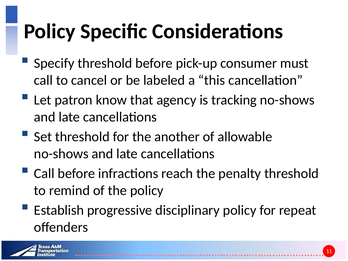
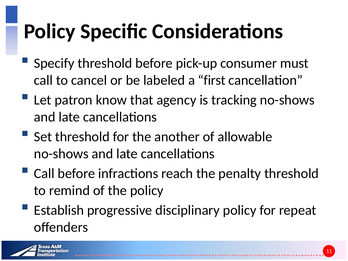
this: this -> first (212, 80)
